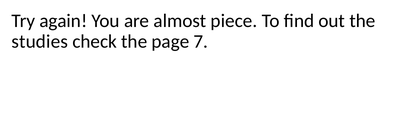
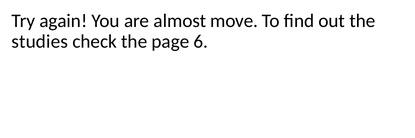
piece: piece -> move (234, 21)
7: 7 -> 6 (201, 42)
